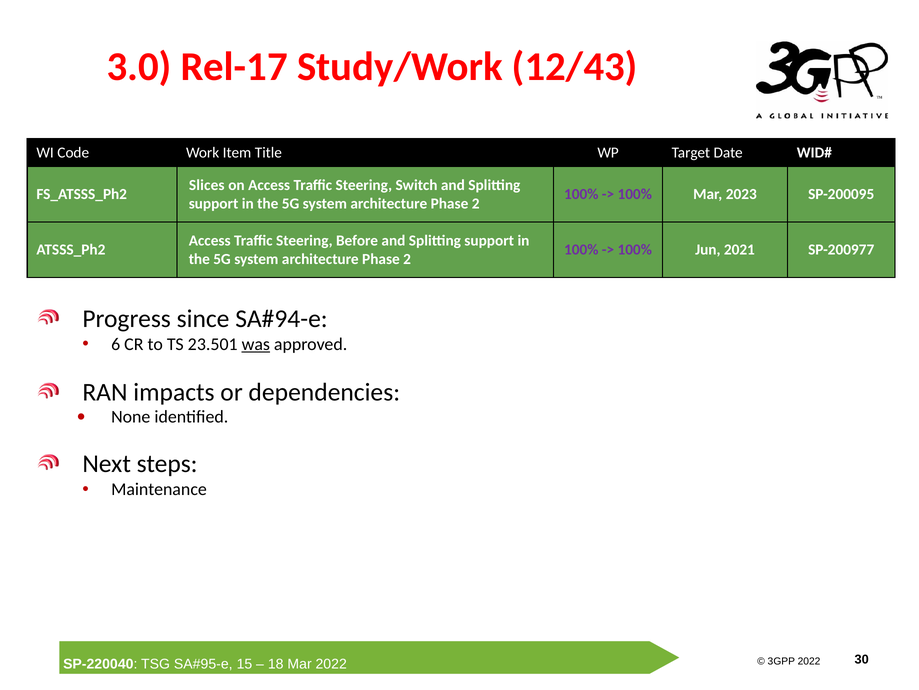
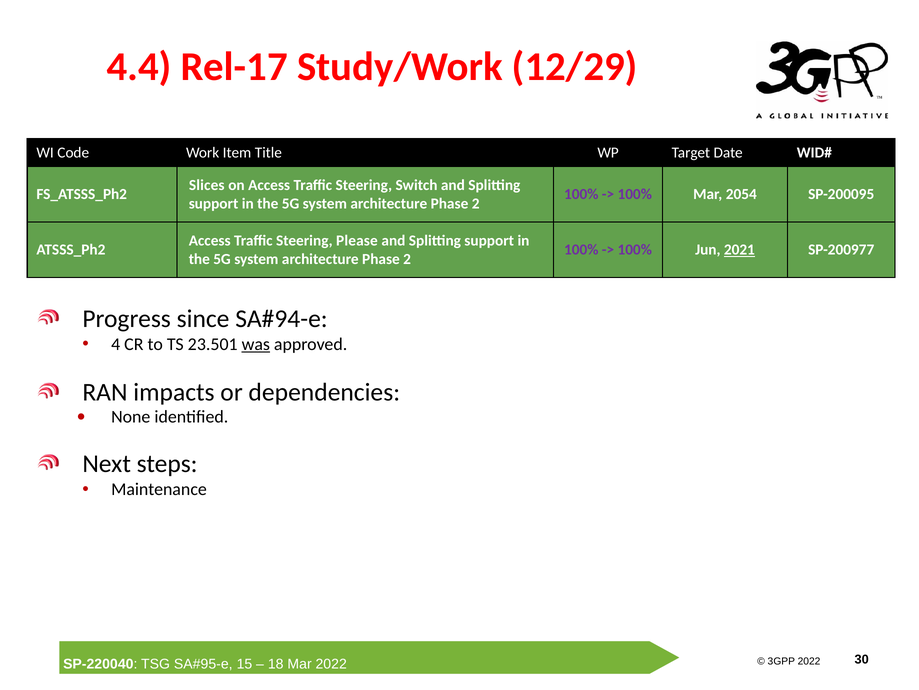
3.0: 3.0 -> 4.4 (139, 67)
12/43: 12/43 -> 12/29 (575, 67)
2023: 2023 -> 2054 (741, 194)
Before: Before -> Please (357, 240)
2021 underline: none -> present (739, 250)
6: 6 -> 4 (116, 344)
